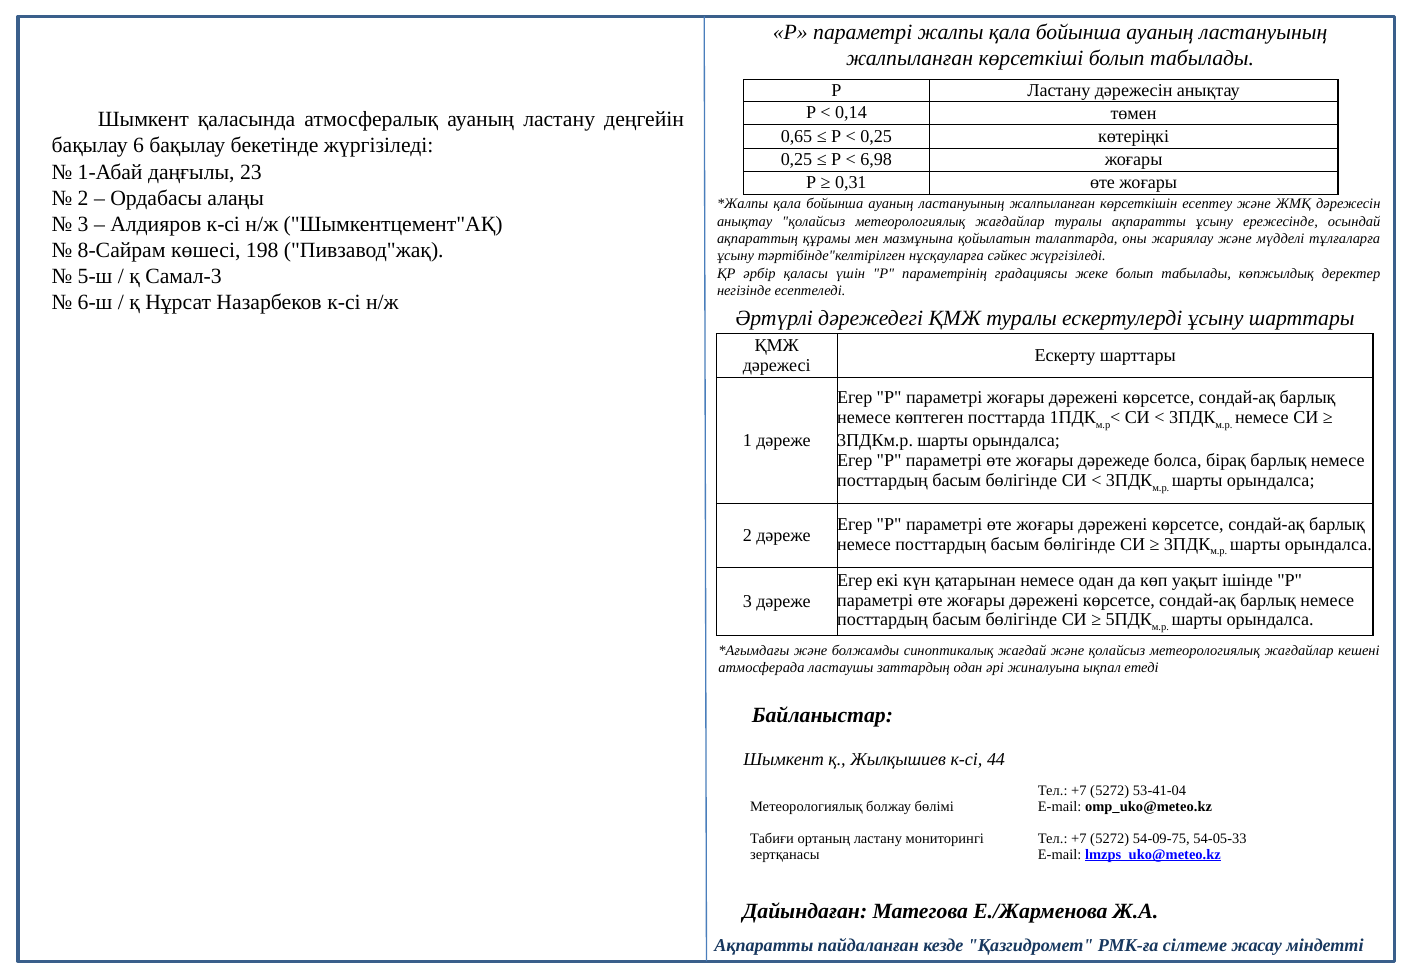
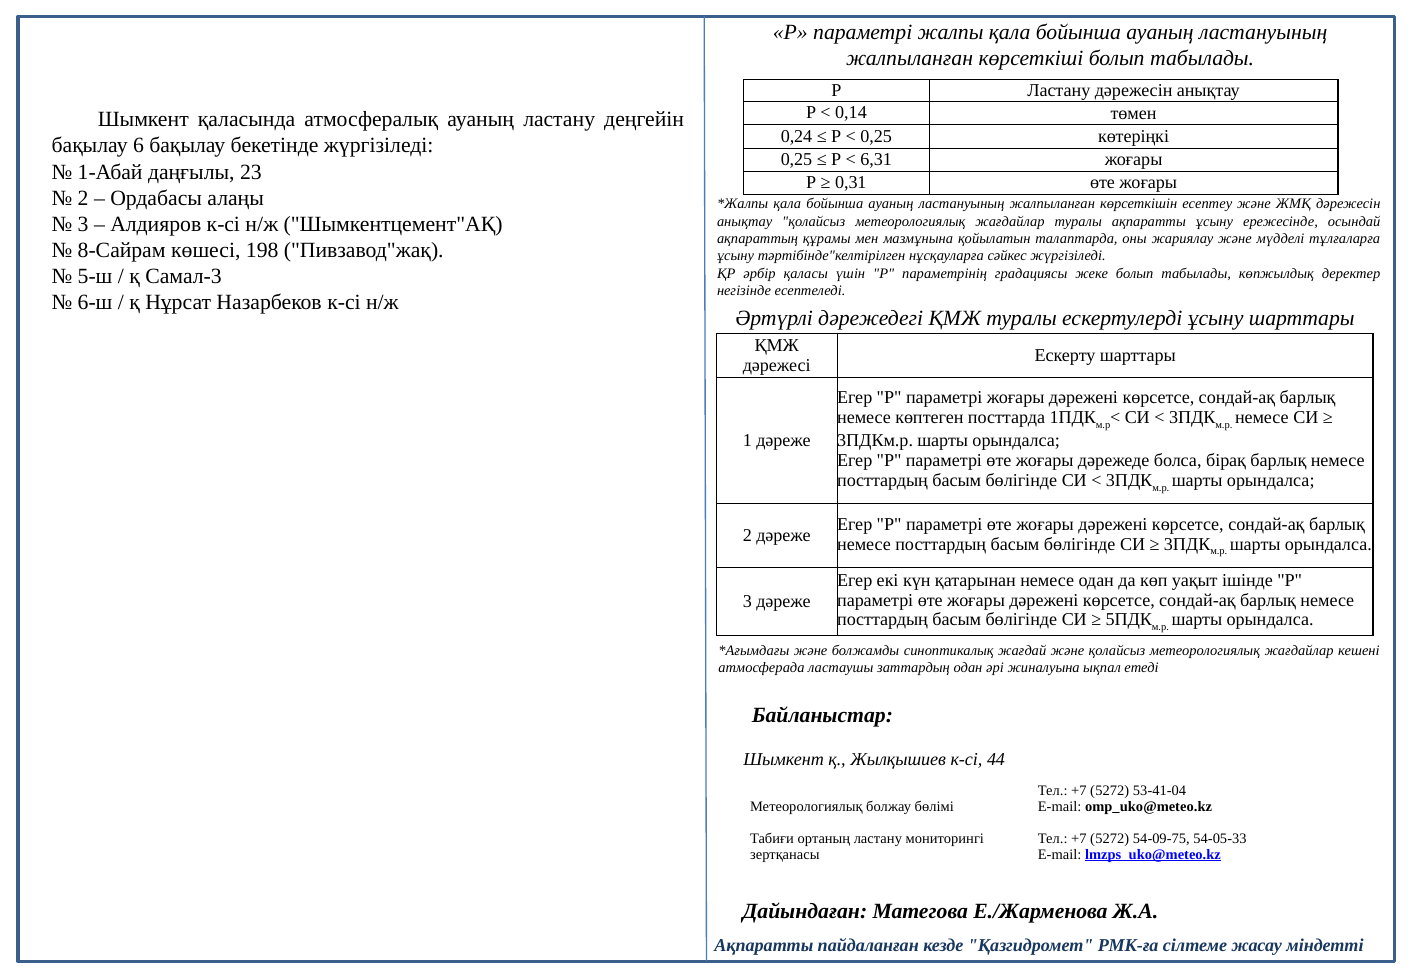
0,65: 0,65 -> 0,24 (797, 136)
6,98: 6,98 -> 6,31 (876, 159)
